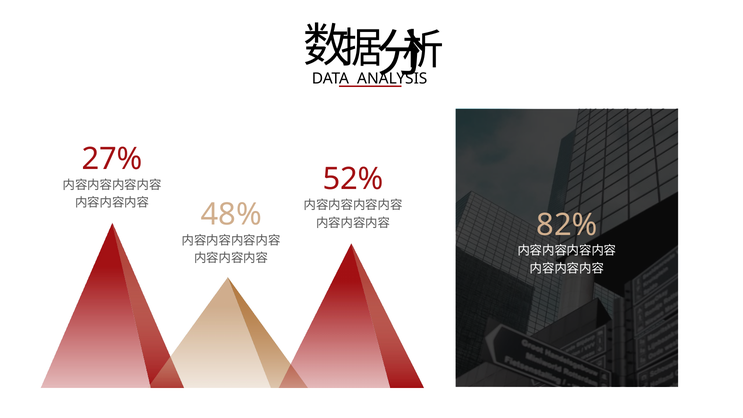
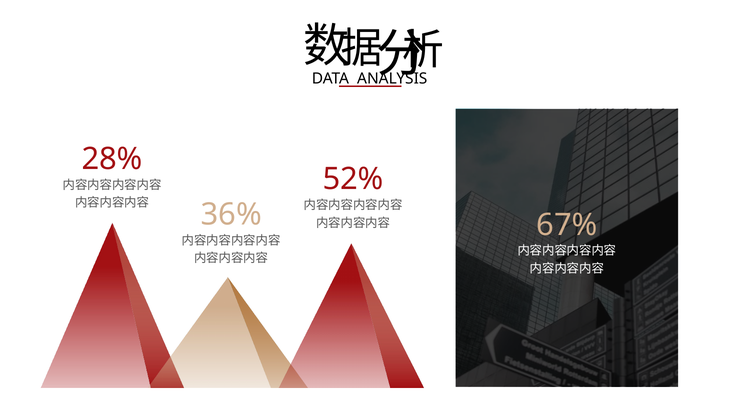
27%: 27% -> 28% (112, 159)
48%: 48% -> 36% (231, 215)
82%: 82% -> 67% (567, 225)
